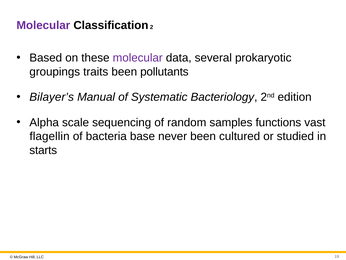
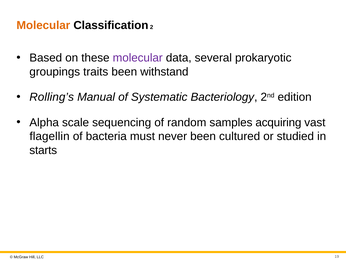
Molecular colour: purple -> orange (43, 25)
pollutants: pollutants -> withstand (164, 72)
Bilayer’s: Bilayer’s -> Rolling’s (52, 97)
functions: functions -> acquiring (278, 122)
base: base -> must (142, 136)
